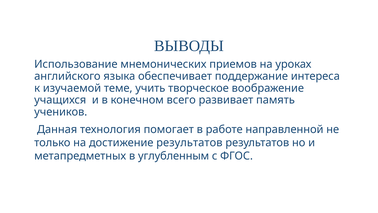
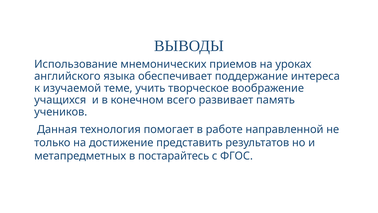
достижение результатов: результатов -> представить (189, 142)
углубленным: углубленным -> постарайтесь (174, 156)
